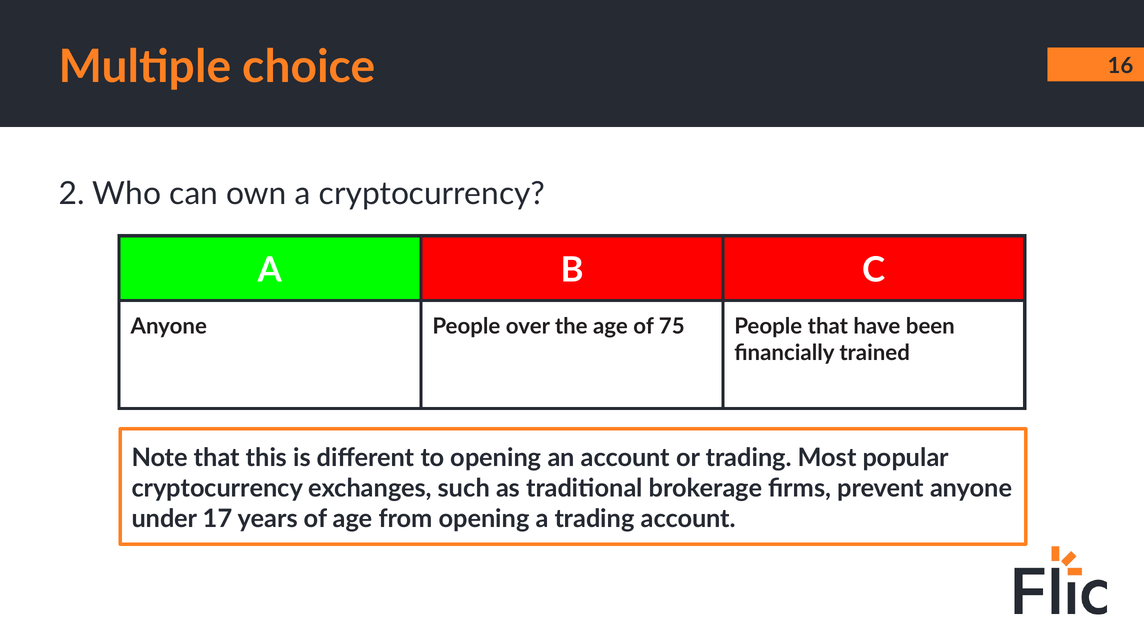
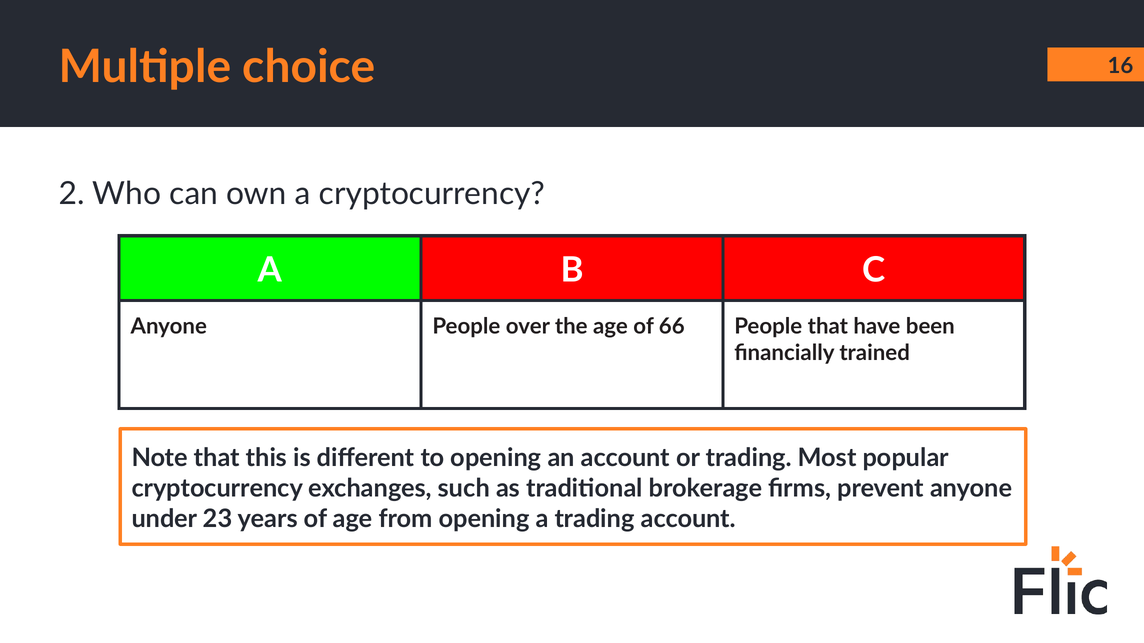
75: 75 -> 66 (672, 327)
17: 17 -> 23 (218, 519)
